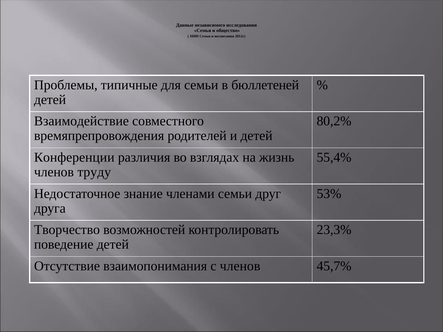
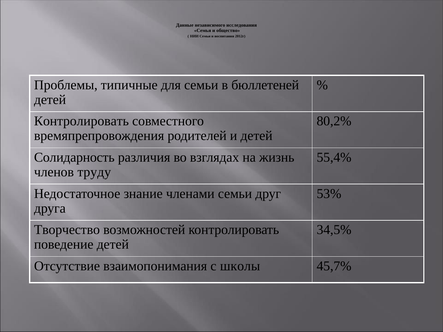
Взаимодействие: Взаимодействие -> Контролировать (81, 121)
Конференции: Конференции -> Солидарность (74, 157)
23,3%: 23,3% -> 34,5% (334, 230)
с членов: членов -> школы (240, 266)
